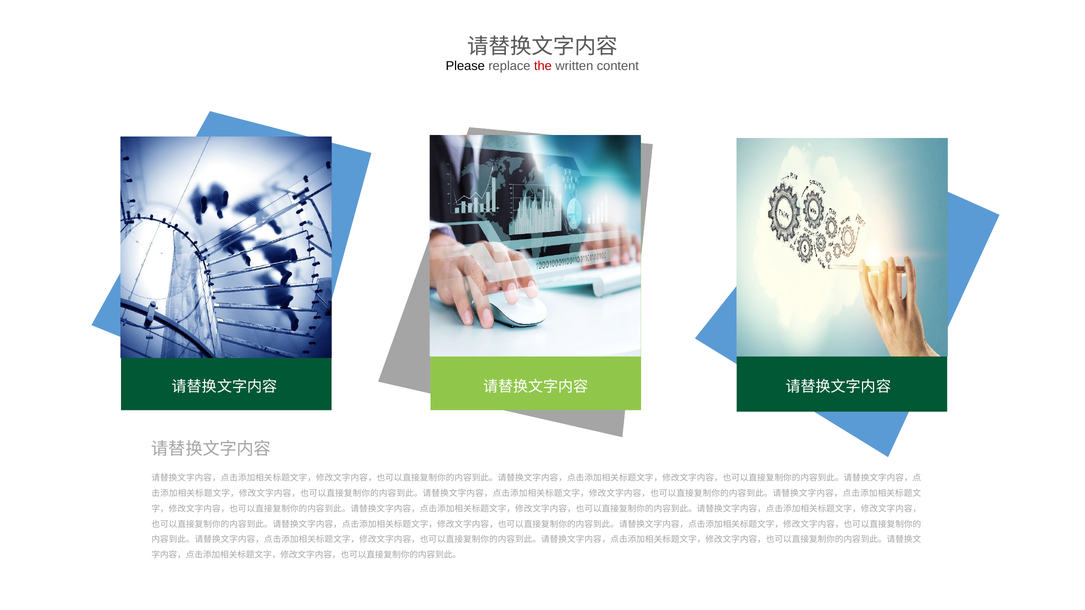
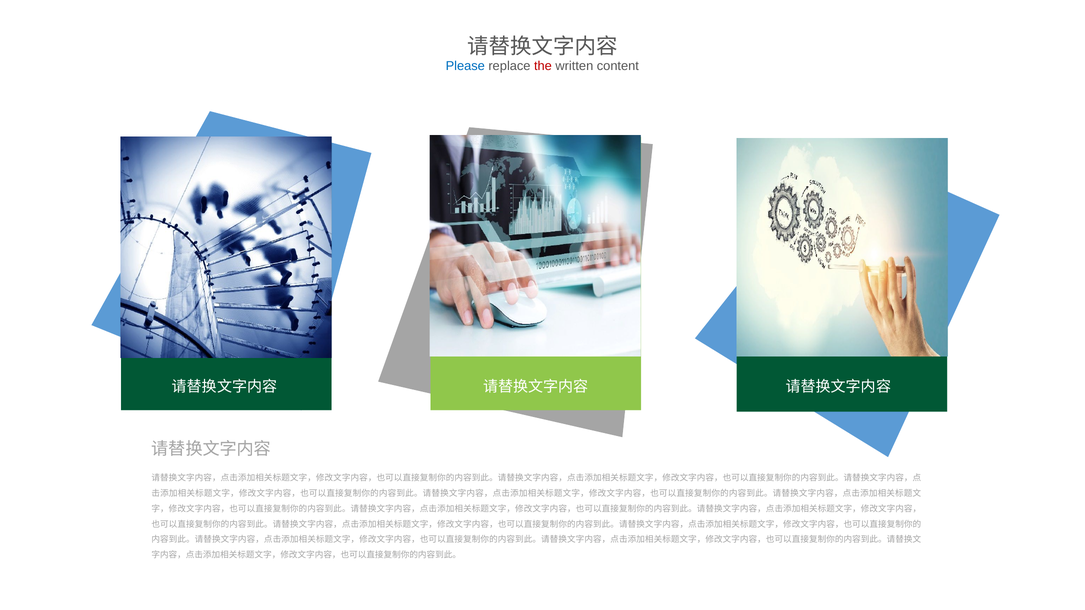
Please colour: black -> blue (465, 66)
